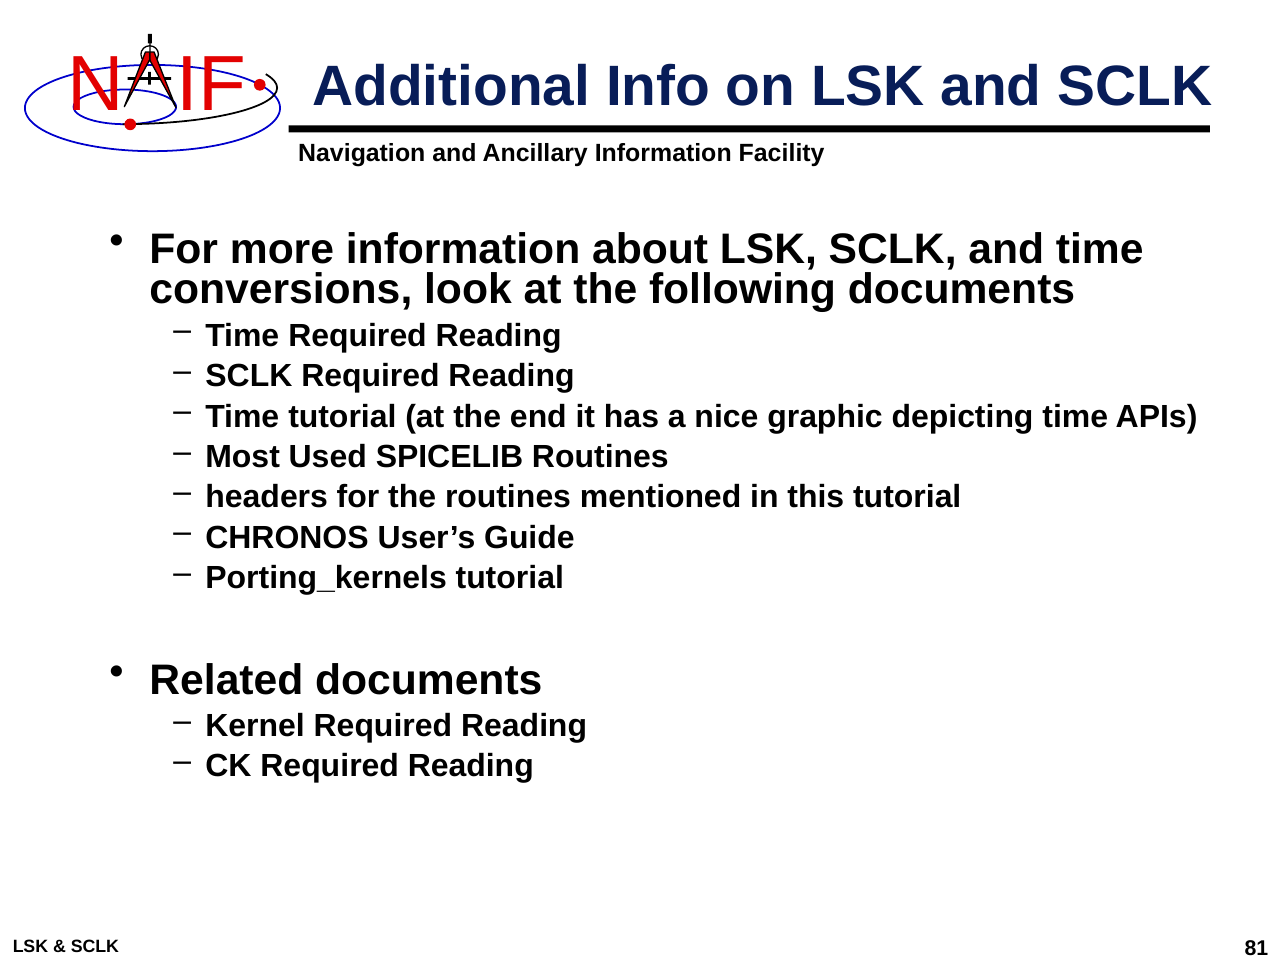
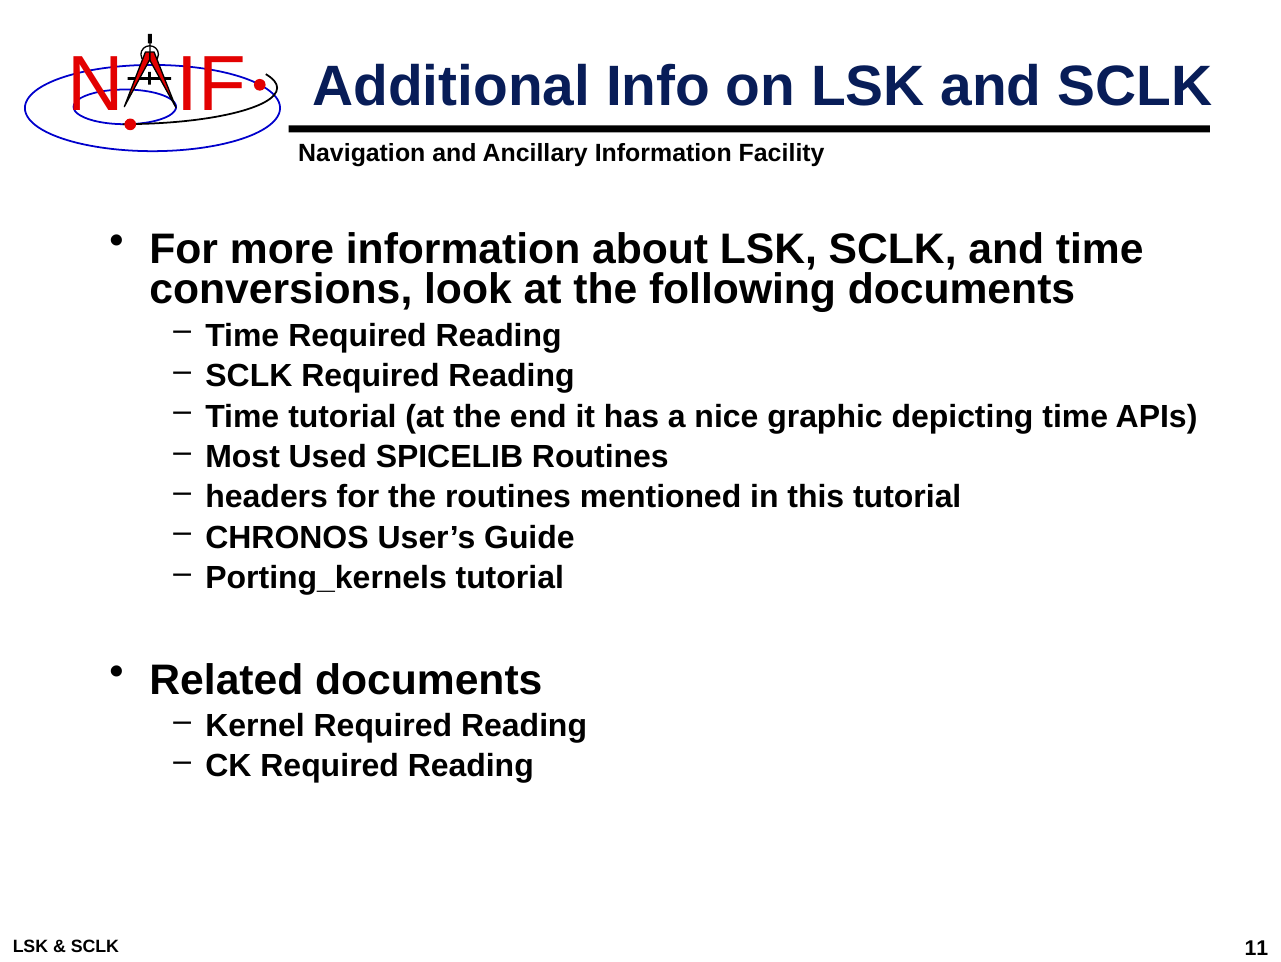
81: 81 -> 11 (1256, 948)
